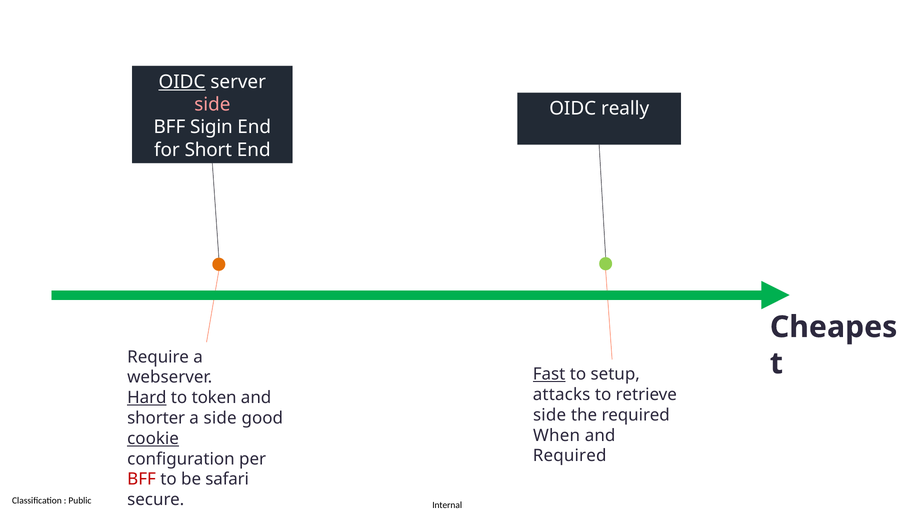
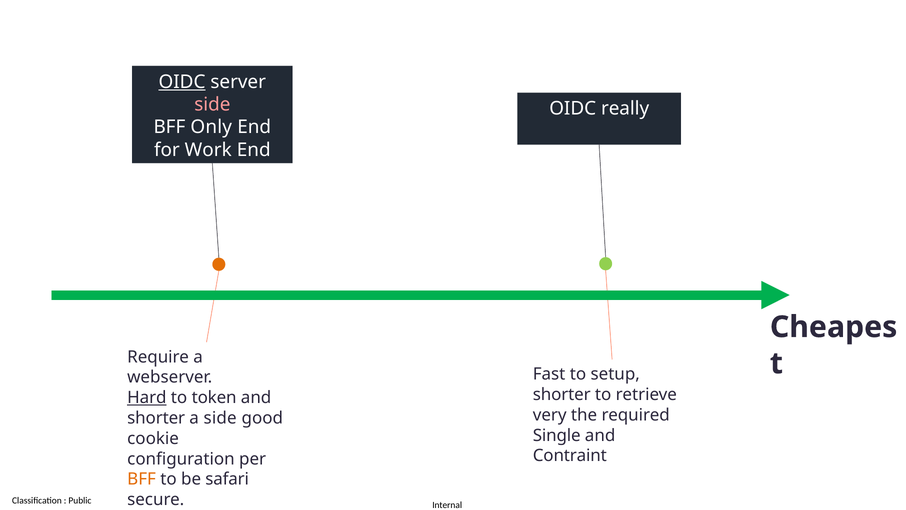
Sigin: Sigin -> Only (211, 127)
Short: Short -> Work (208, 150)
Fast underline: present -> none (549, 374)
attacks: attacks -> shorter (562, 394)
side: side -> very (550, 415)
When: When -> Single (557, 435)
cookie underline: present -> none (153, 438)
Required: Required -> Contraint (570, 455)
BFF colour: red -> orange (142, 479)
